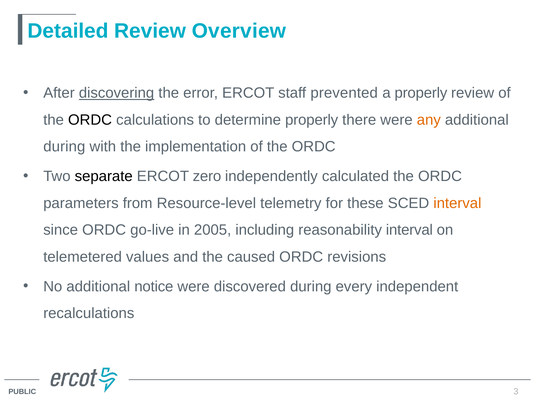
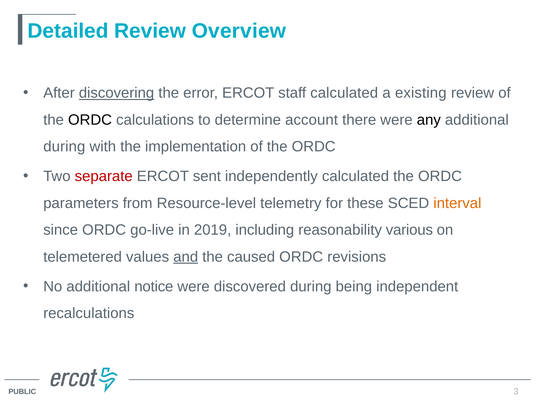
staff prevented: prevented -> calculated (344, 93)
a properly: properly -> existing (421, 93)
determine properly: properly -> account (312, 120)
any colour: orange -> black (429, 120)
separate colour: black -> red (104, 176)
zero: zero -> sent (207, 176)
2005: 2005 -> 2019 (213, 230)
reasonability interval: interval -> various (409, 230)
and underline: none -> present (186, 257)
every: every -> being (354, 287)
